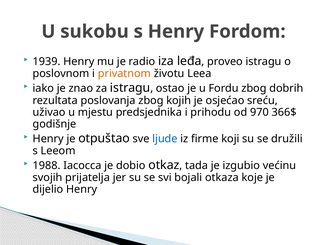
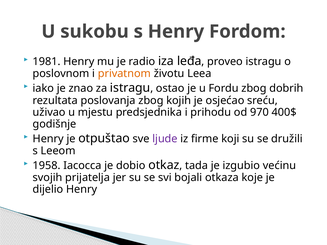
1939: 1939 -> 1981 (47, 62)
366$: 366$ -> 400$ (284, 112)
ljude colour: blue -> purple (165, 139)
1988: 1988 -> 1958 (47, 166)
